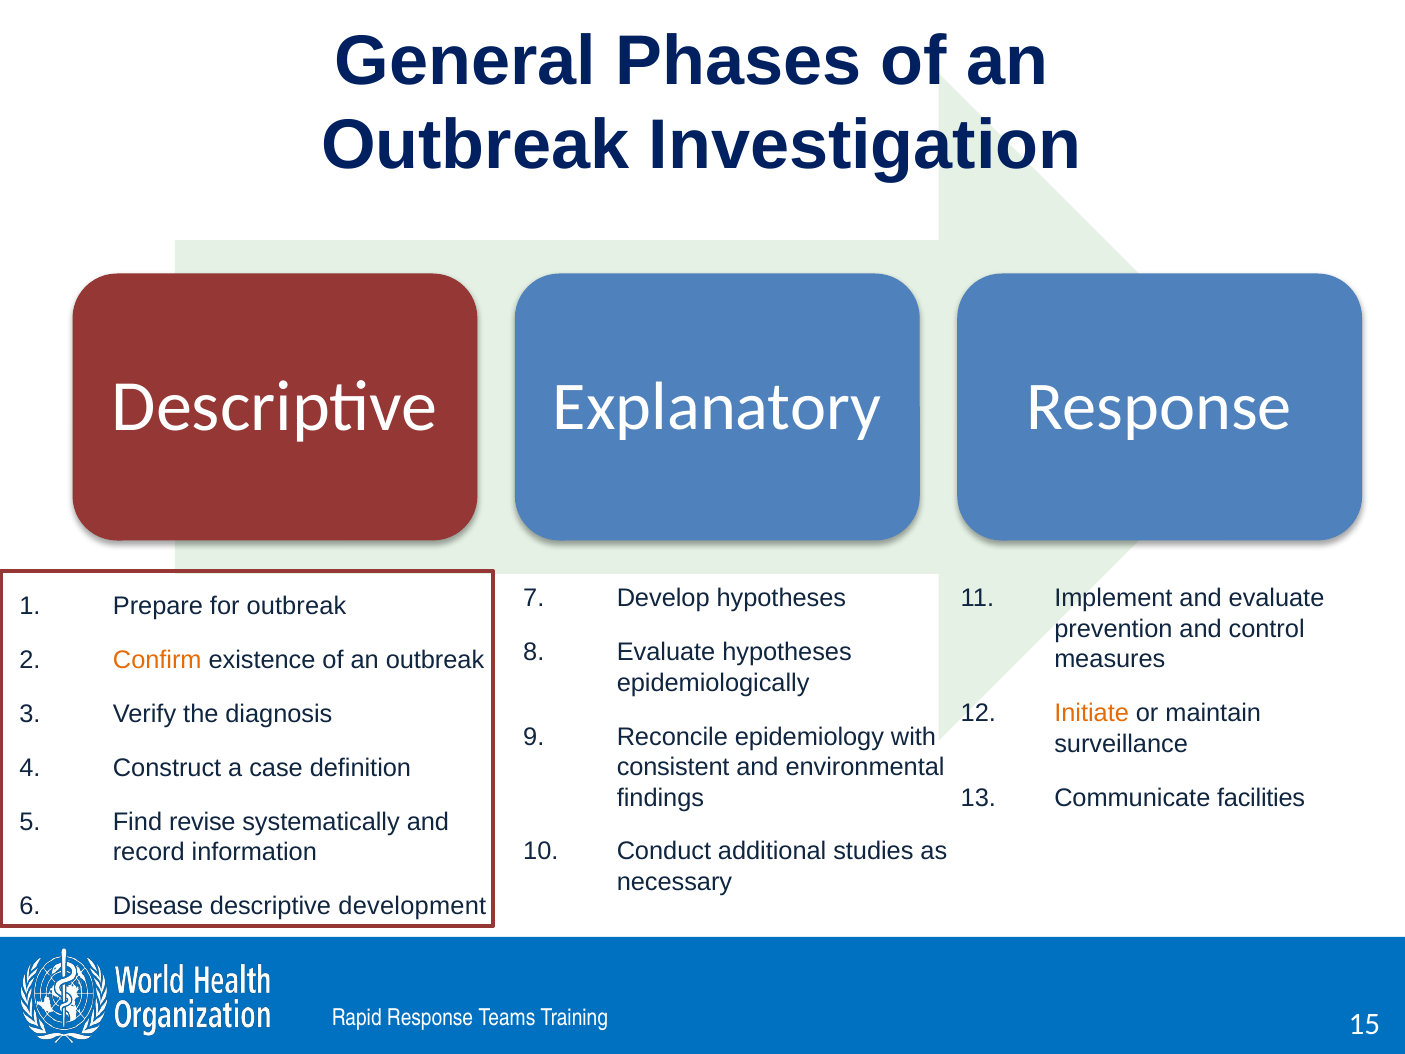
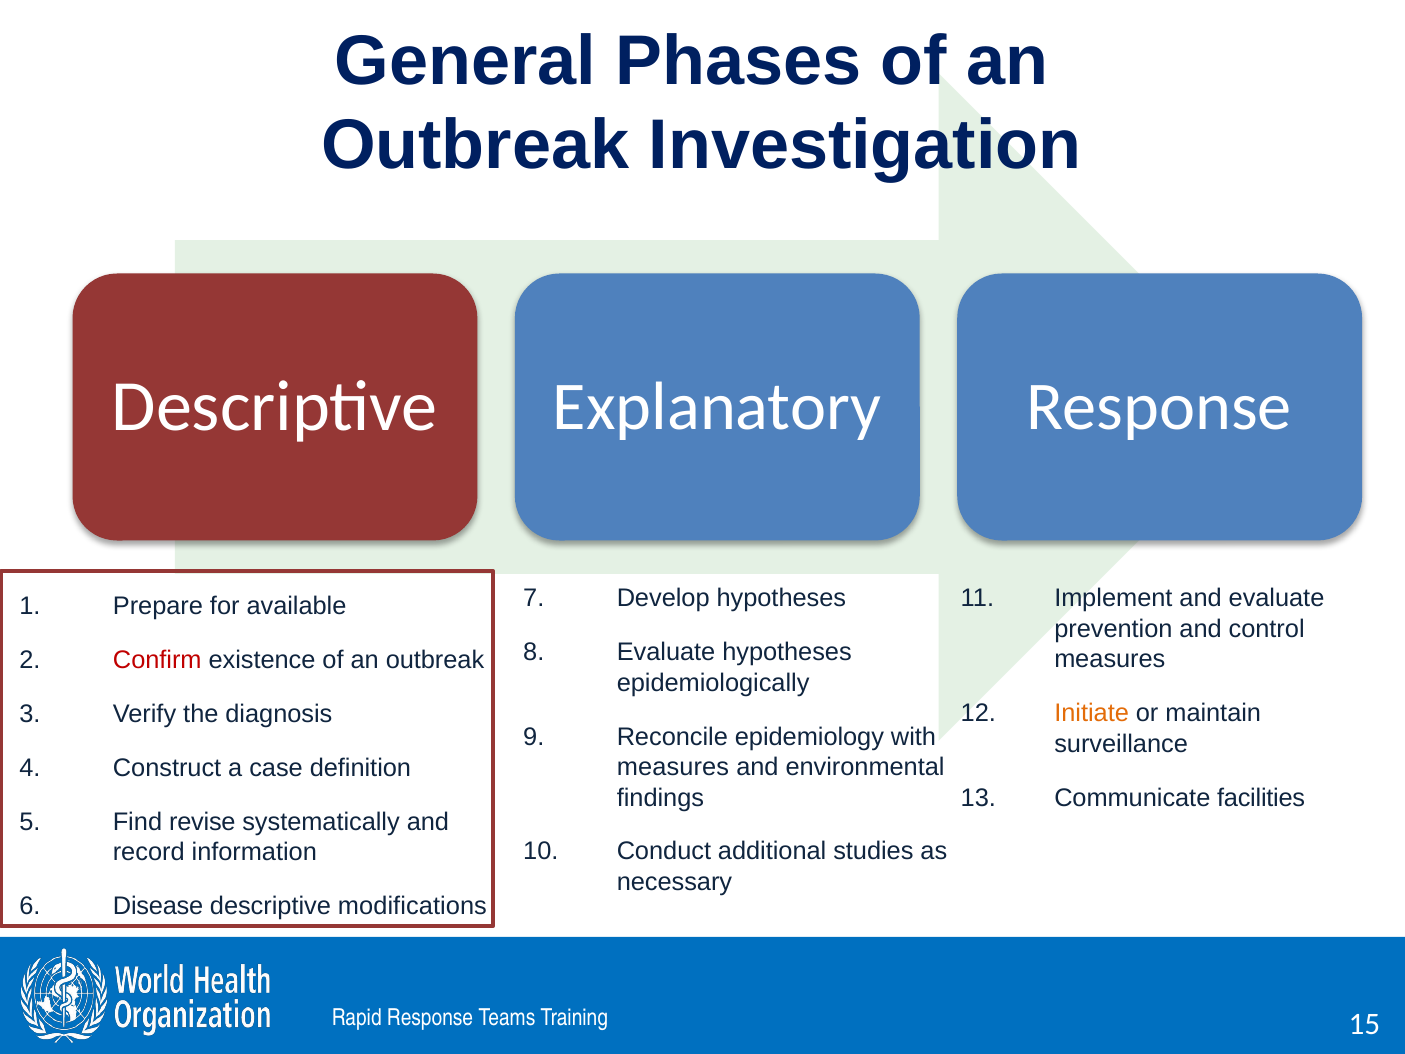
for outbreak: outbreak -> available (296, 606)
Confirm colour: orange -> red (157, 660)
consistent: consistent -> measures (673, 767)
development: development -> modifications (412, 906)
